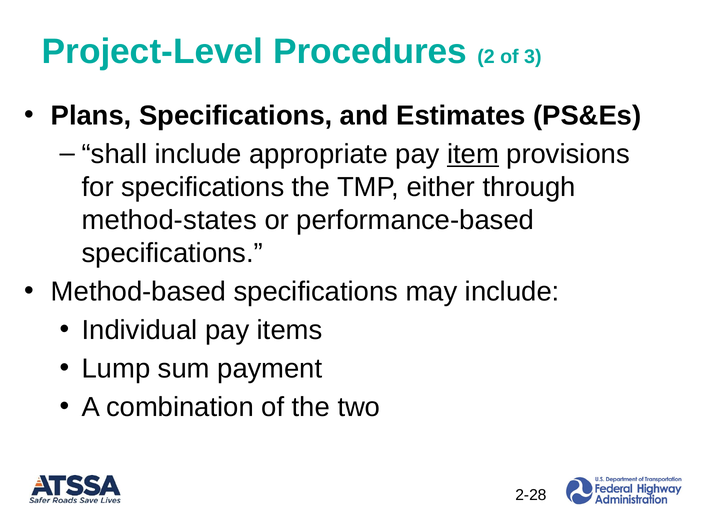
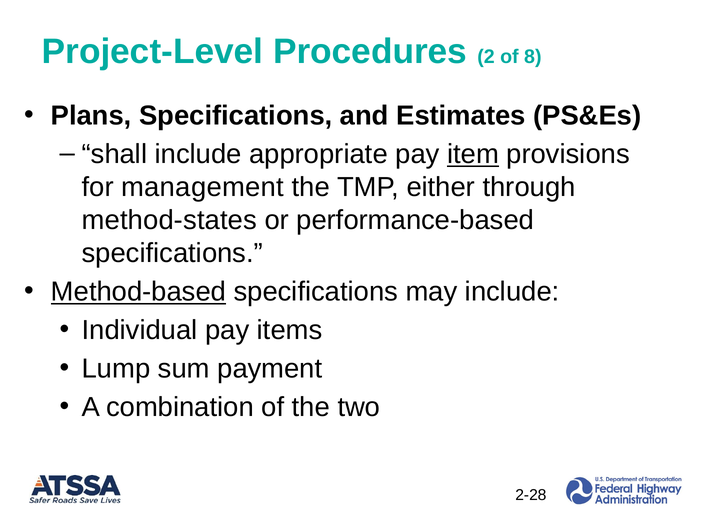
3: 3 -> 8 (533, 57)
for specifications: specifications -> management (203, 187)
Method-based underline: none -> present (139, 292)
